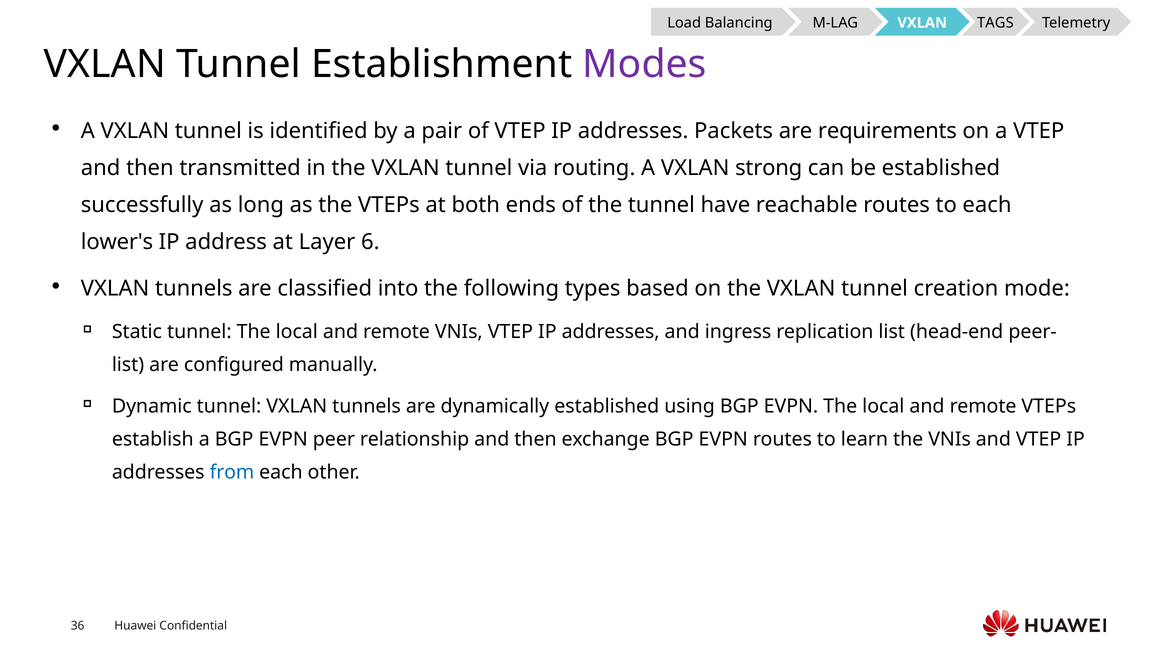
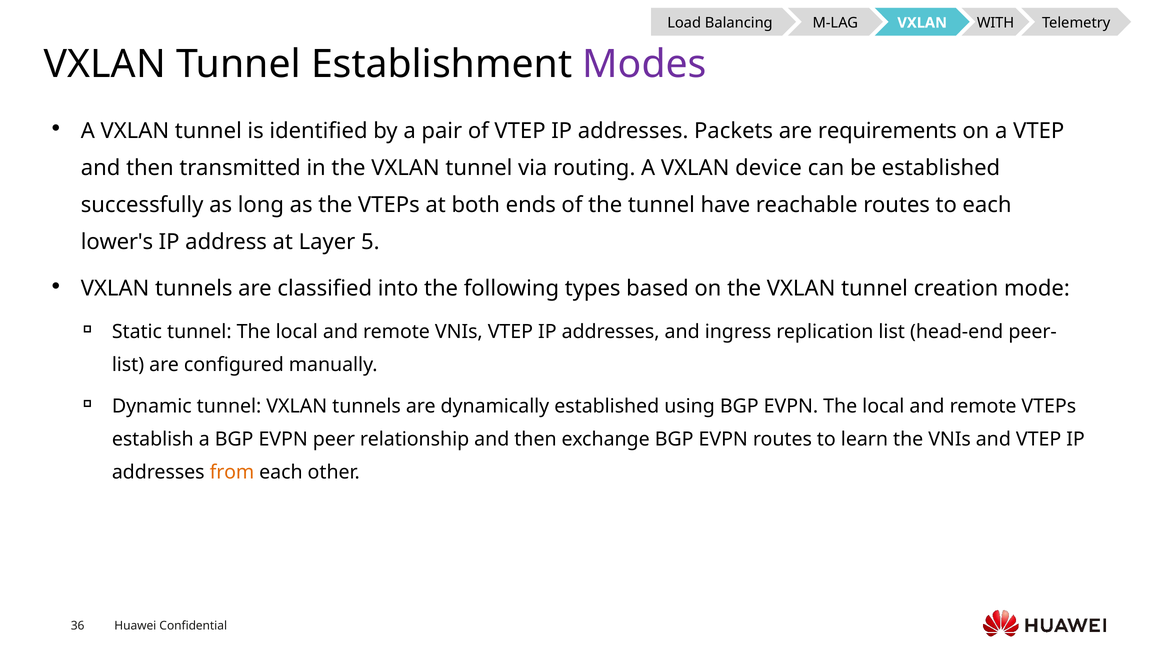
TAGS: TAGS -> WITH (996, 23)
strong: strong -> device (769, 168)
6: 6 -> 5 (370, 242)
from colour: blue -> orange (232, 472)
